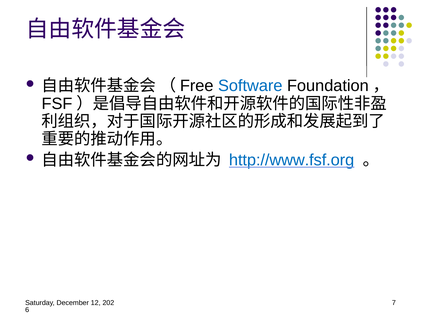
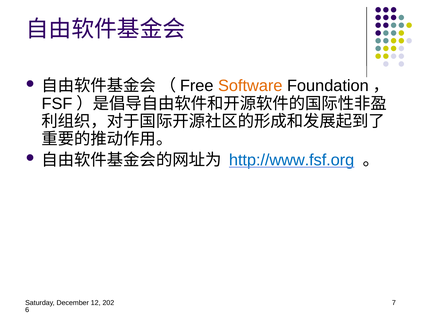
Software colour: blue -> orange (250, 86)
